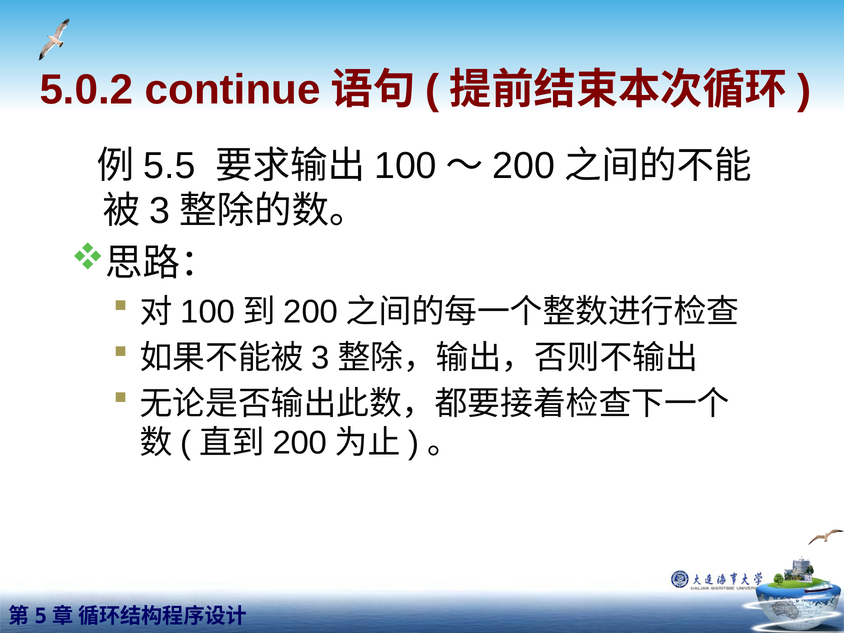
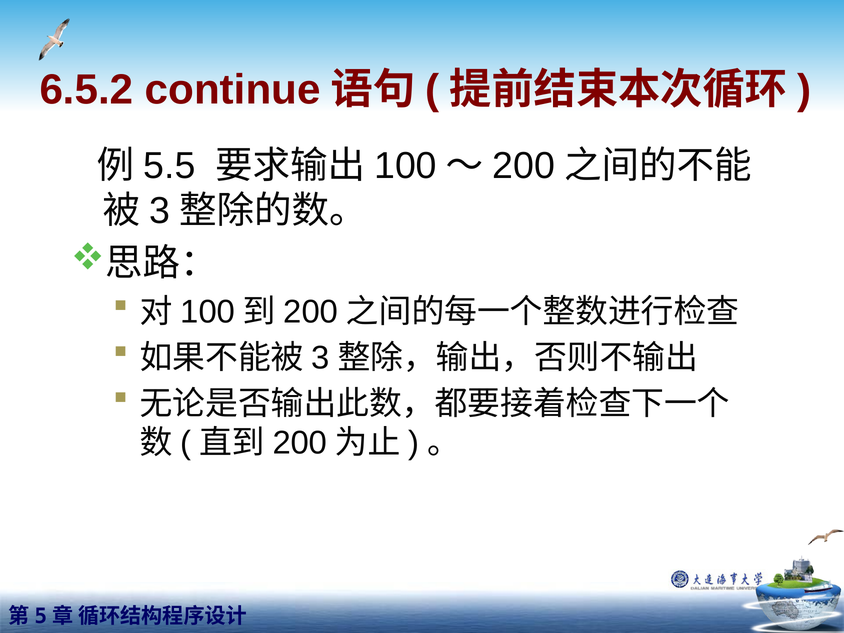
5.0.2: 5.0.2 -> 6.5.2 (86, 90)
